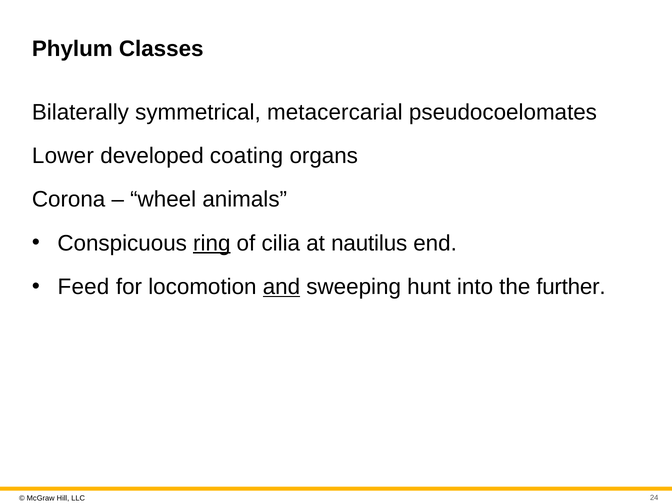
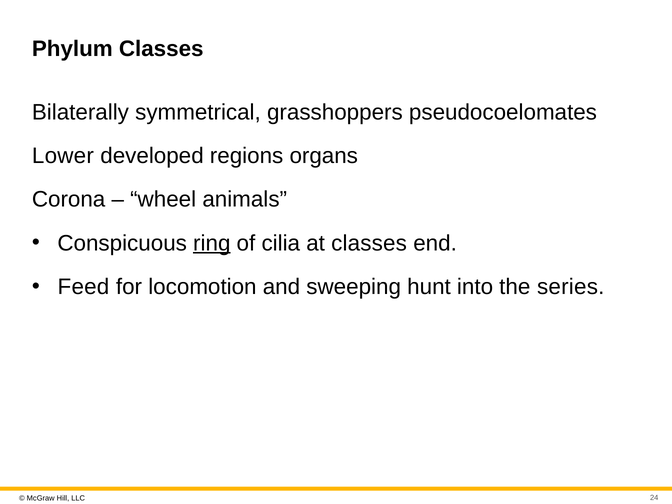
metacercarial: metacercarial -> grasshoppers (335, 112)
coating: coating -> regions (247, 156)
at nautilus: nautilus -> classes (369, 243)
and underline: present -> none (281, 287)
further: further -> series (571, 287)
